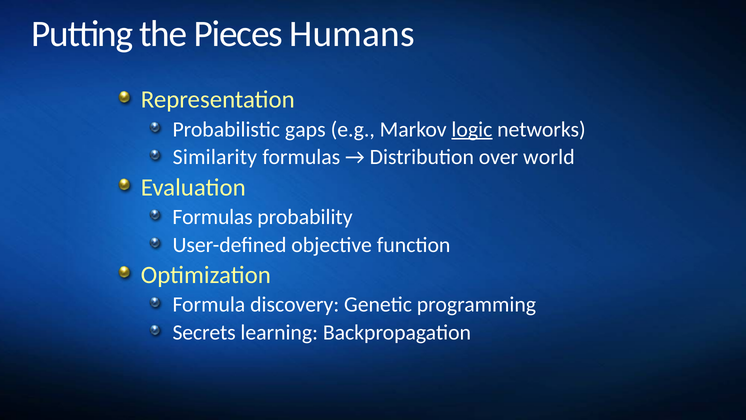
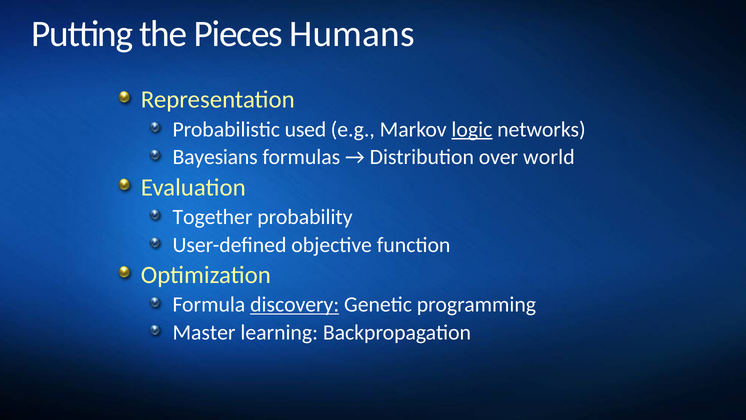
gaps: gaps -> used (305, 129)
Similarity: Similarity -> Bayesians (215, 157)
Formulas: Formulas -> Together (212, 217)
discovery underline: none -> present (295, 304)
Secrets: Secrets -> Master (204, 332)
